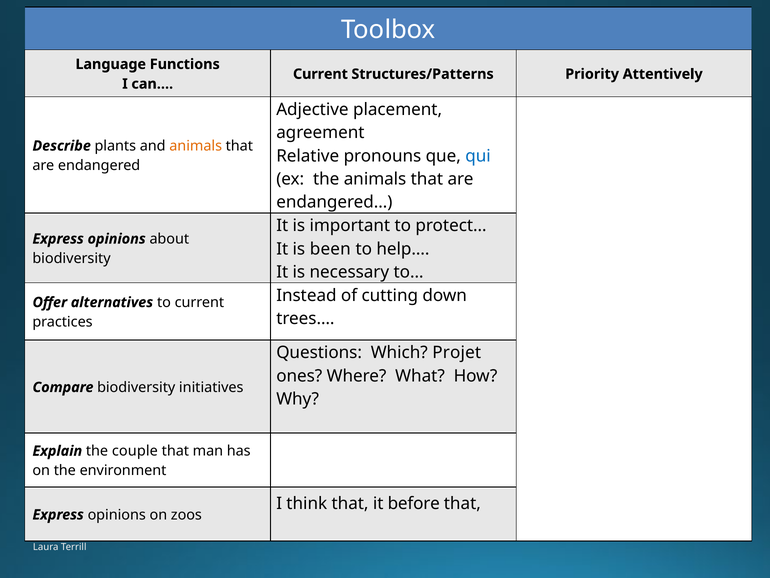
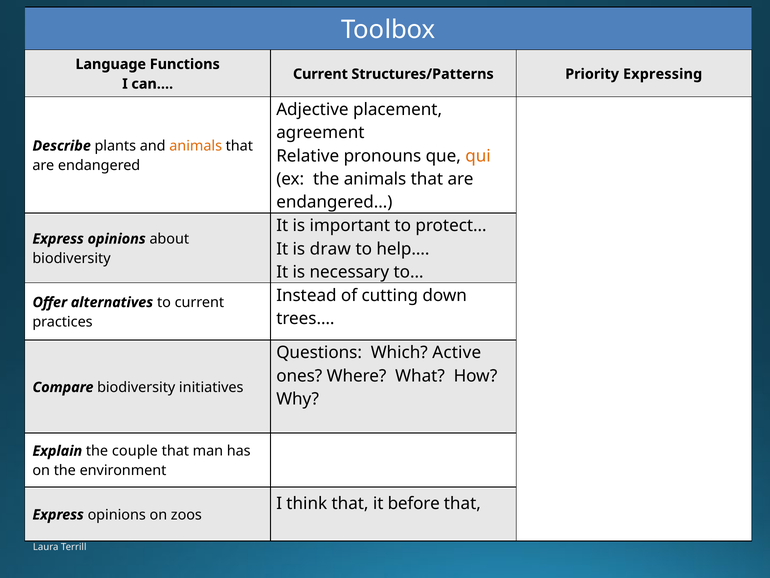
Attentively: Attentively -> Expressing (663, 74)
qui colour: blue -> orange (478, 156)
been: been -> draw (330, 249)
Projet: Projet -> Active (457, 352)
